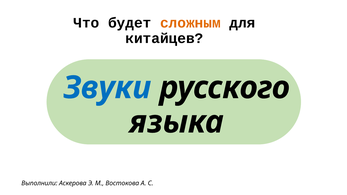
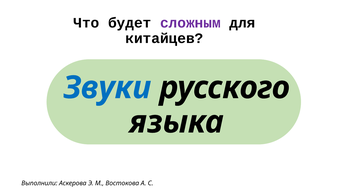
сложным colour: orange -> purple (190, 23)
